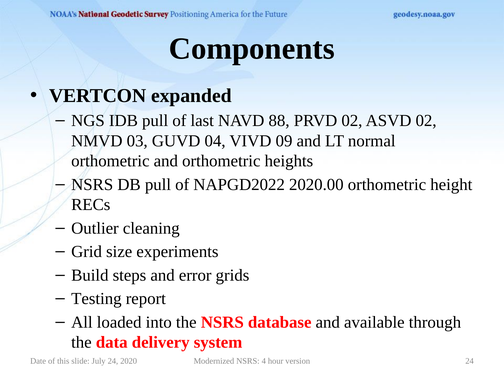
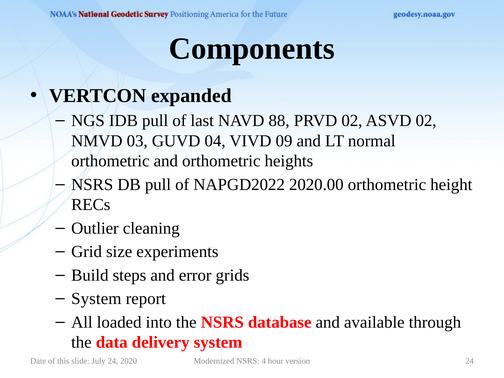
Testing: Testing -> System (96, 299)
